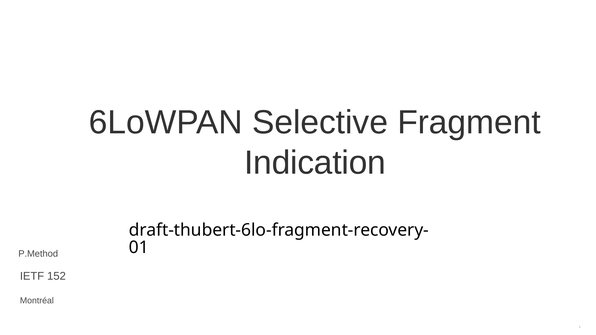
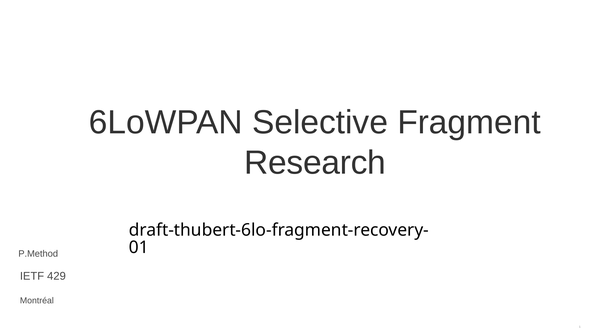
Indication: Indication -> Research (315, 163)
152: 152 -> 429 (56, 276)
